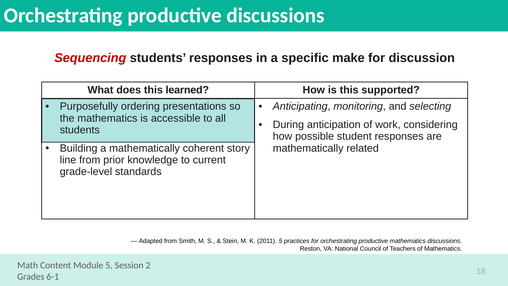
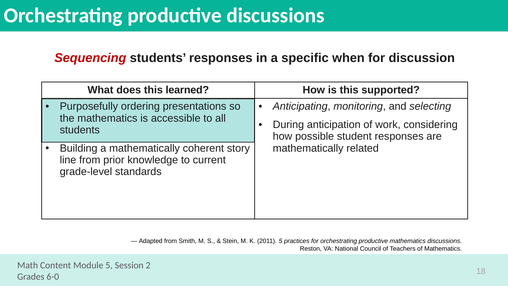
make: make -> when (348, 58)
6-1: 6-1 -> 6-0 (53, 277)
